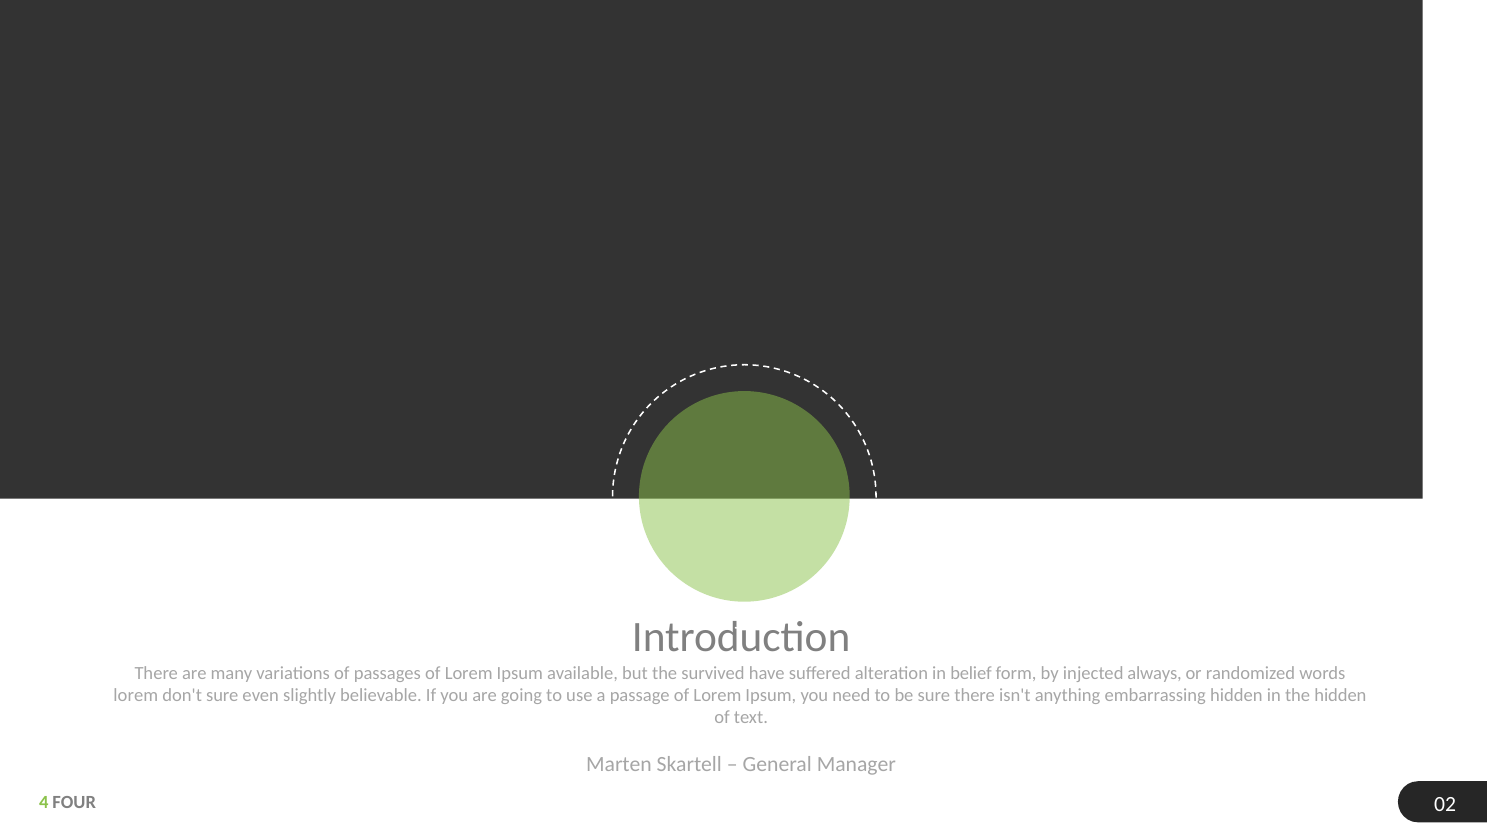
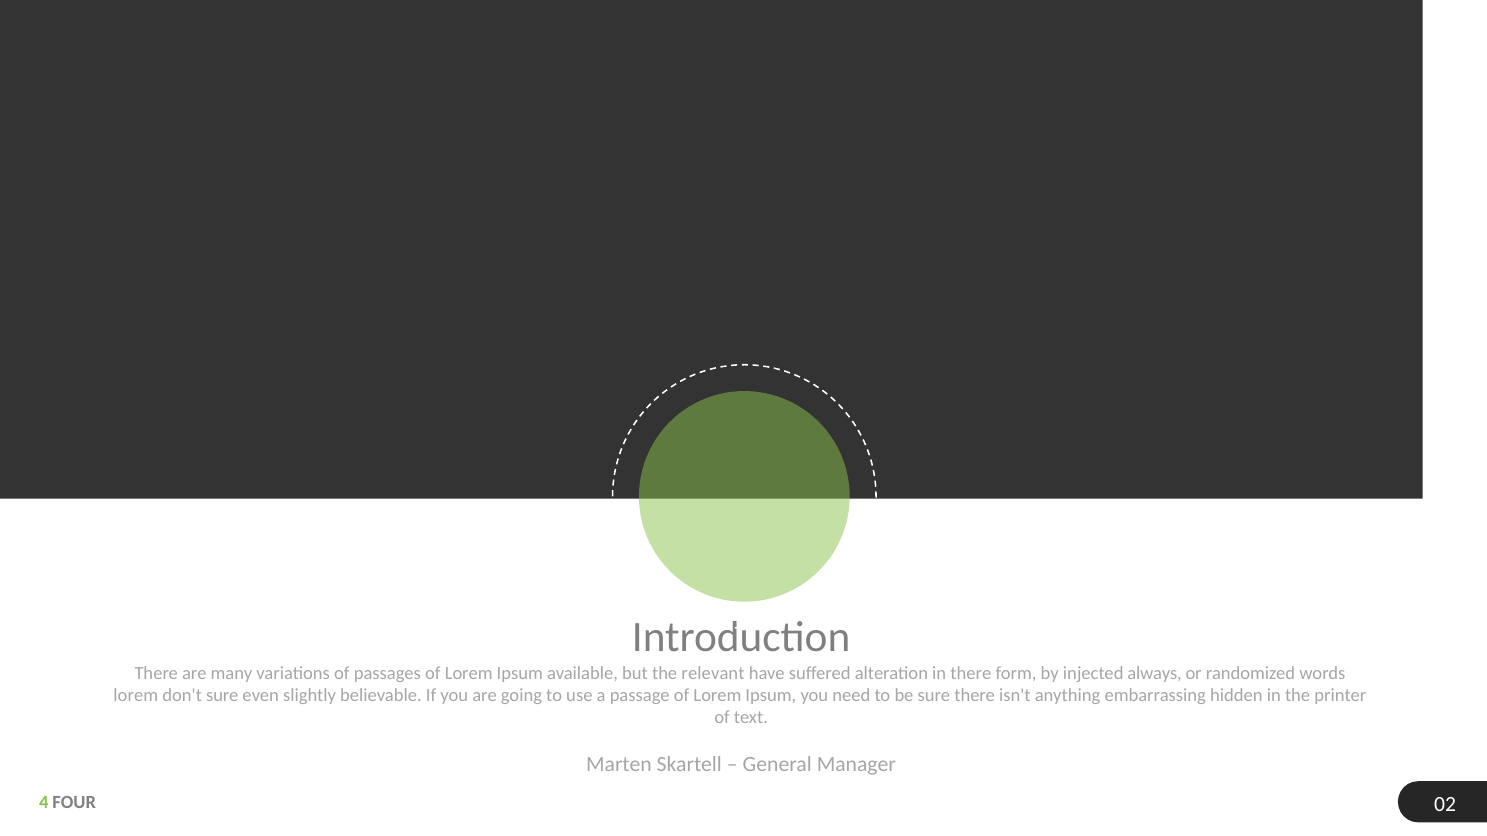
survived: survived -> relevant (713, 673)
in belief: belief -> there (971, 673)
the hidden: hidden -> printer (1340, 696)
